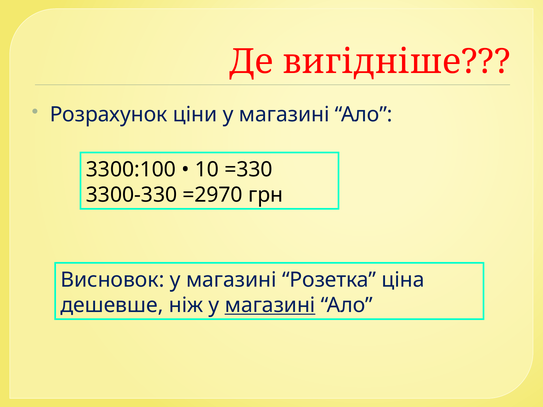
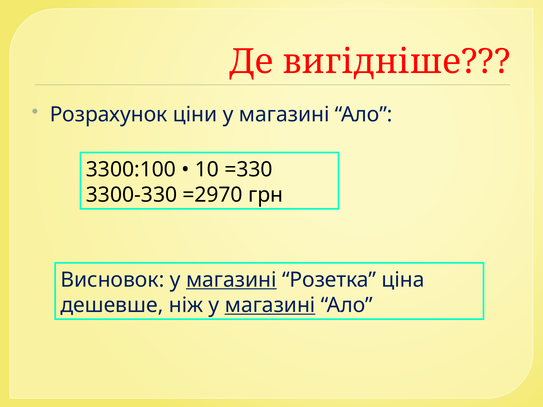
магазині underline: none -> present (231, 280)
